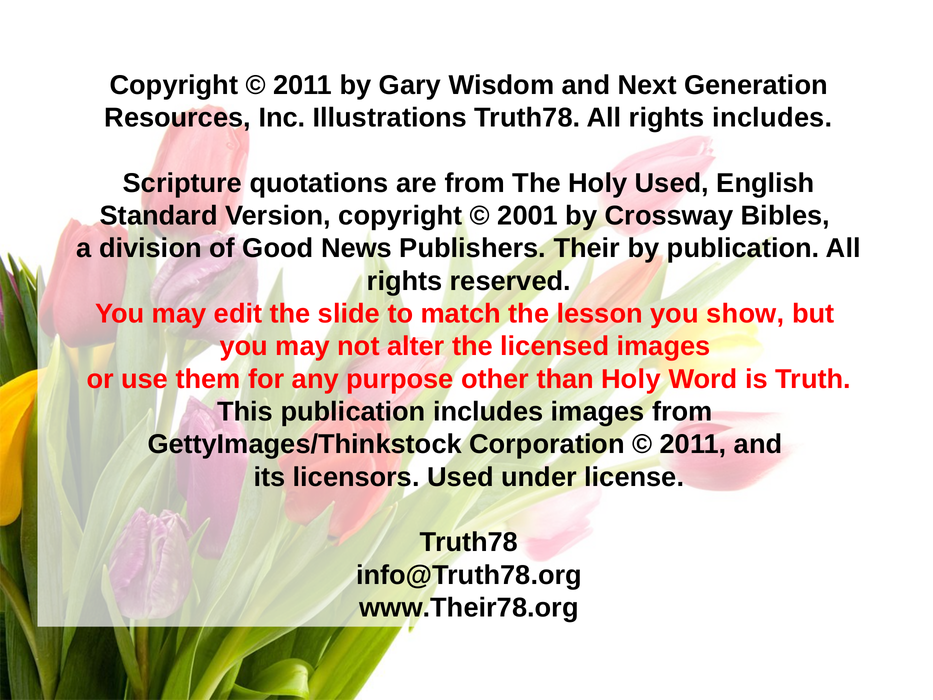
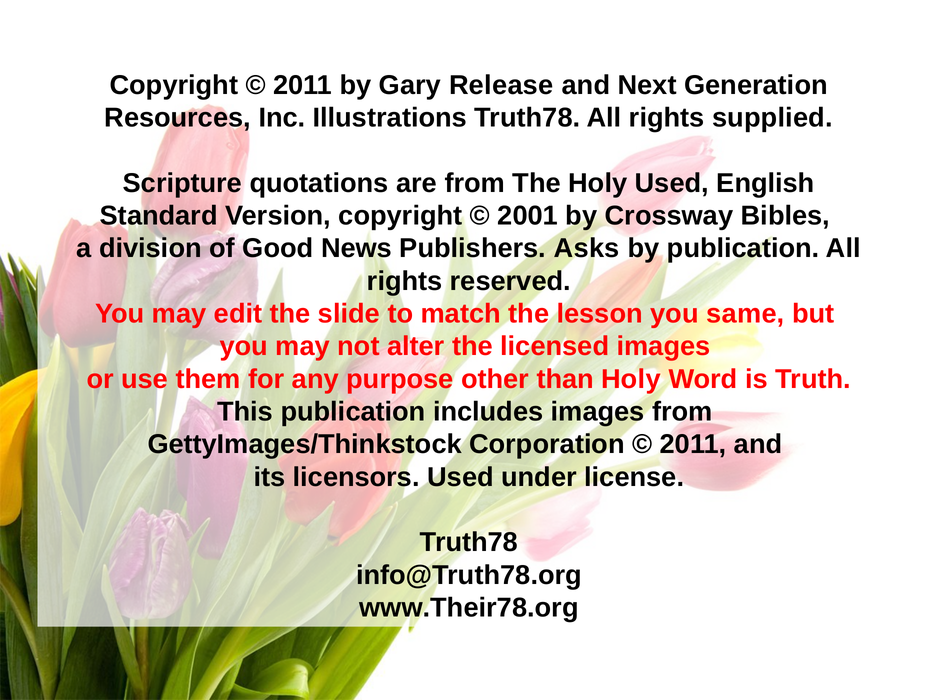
Wisdom: Wisdom -> Release (501, 85)
rights includes: includes -> supplied (772, 118)
Their: Their -> Asks (587, 248)
show: show -> same (745, 314)
